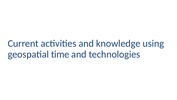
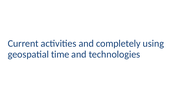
knowledge: knowledge -> completely (118, 43)
